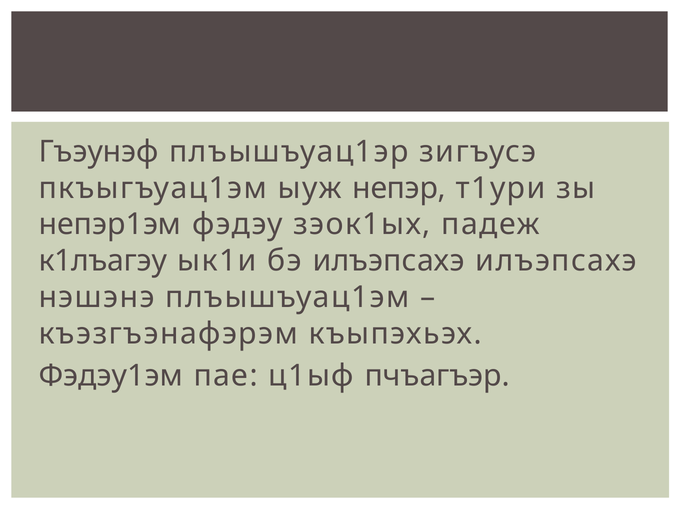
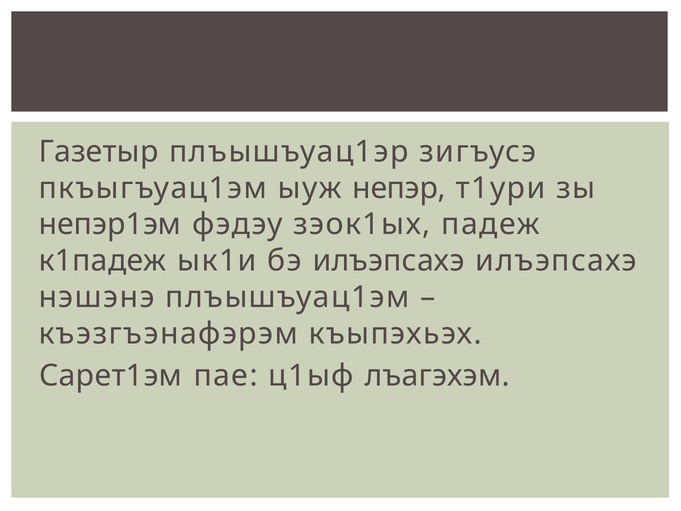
Гъэунэф: Гъэунэф -> Газетыр (99, 152)
к1лъагэу: к1лъагэу -> к1падеж (103, 261)
Фэдэу1эм: Фэдэу1эм -> Сарет1эм (111, 376)
пчъагъэр: пчъагъэр -> лъагэхэм (437, 376)
